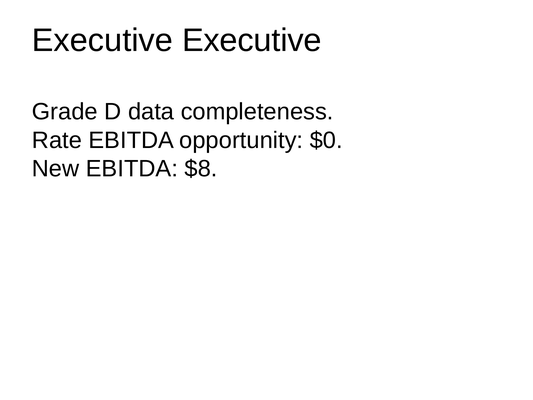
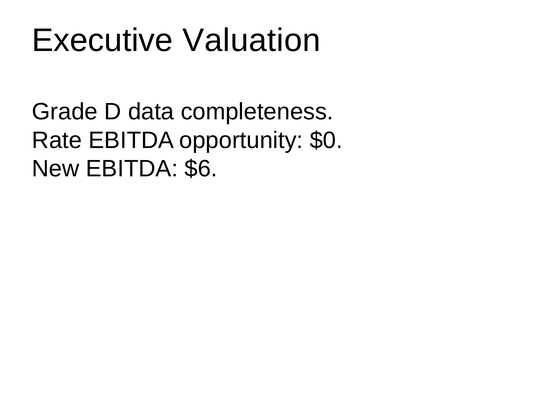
Executive Executive: Executive -> Valuation (252, 40)
$8: $8 -> $6 (201, 169)
